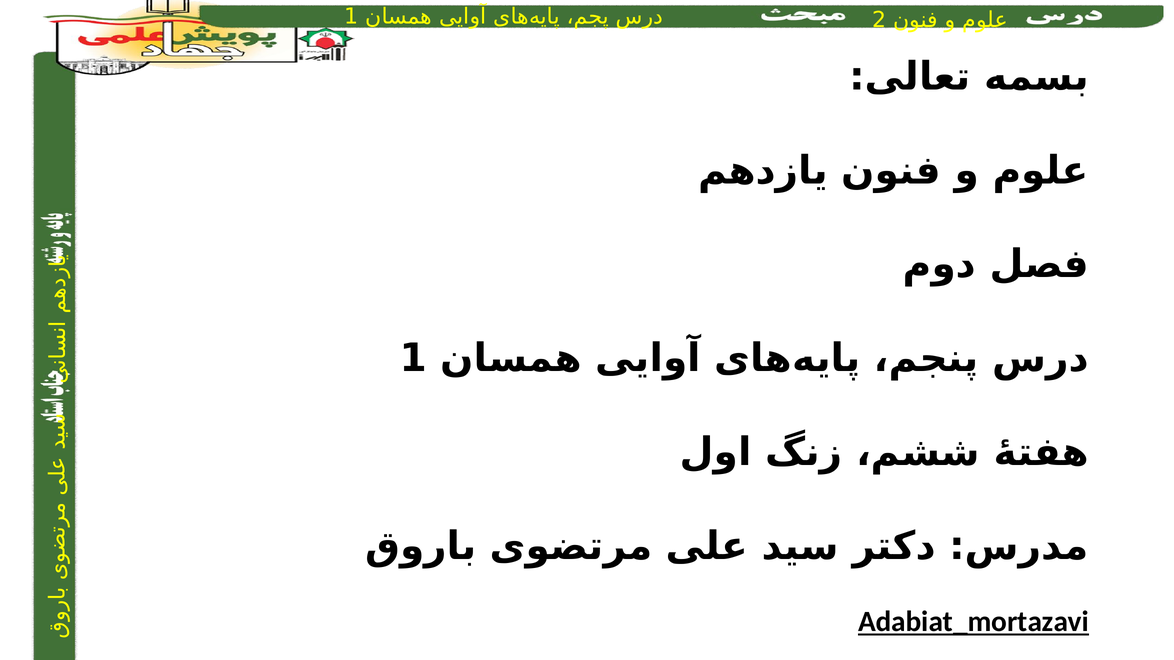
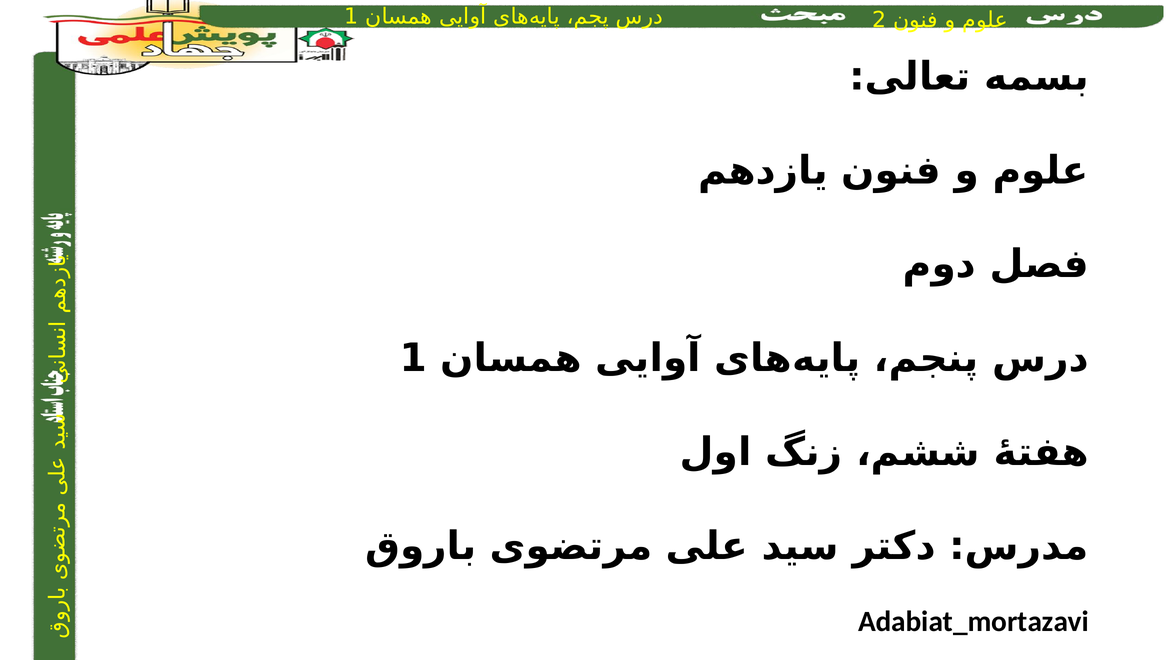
Adabiat_mortazavi underline: present -> none (974, 622)
